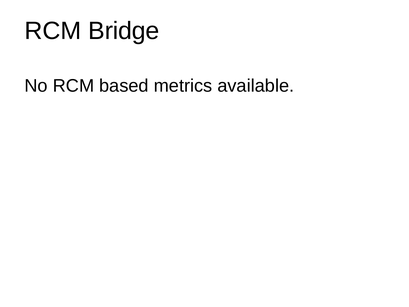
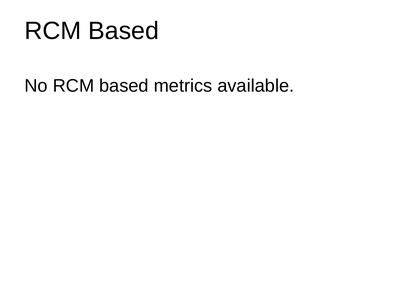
Bridge: Bridge -> Based (124, 31)
